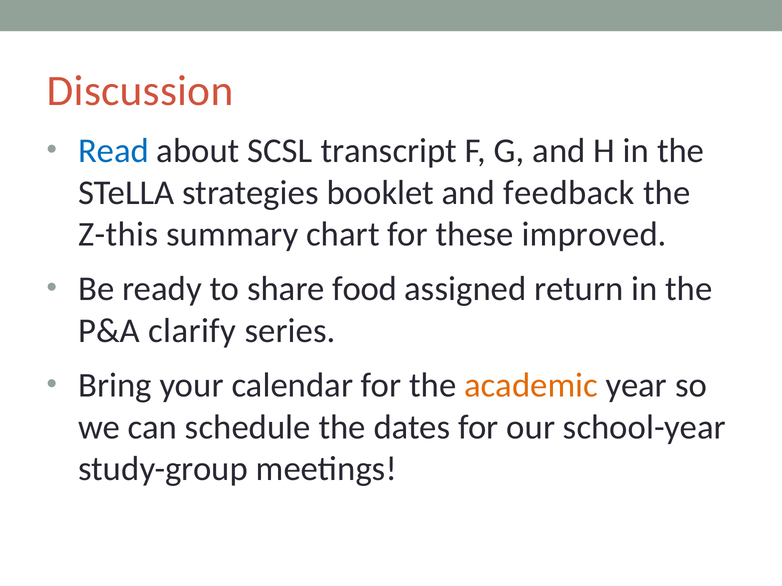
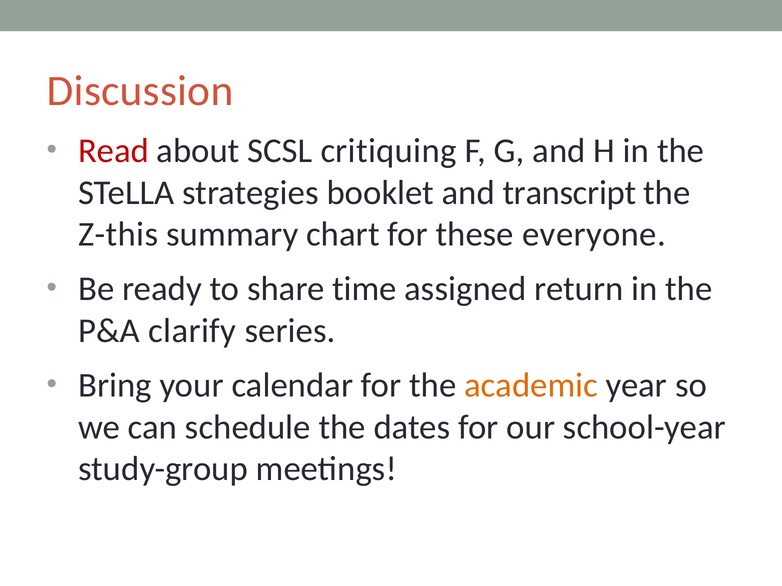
Read colour: blue -> red (113, 151)
transcript: transcript -> critiquing (389, 151)
feedback: feedback -> transcript (569, 193)
improved: improved -> everyone (594, 234)
food: food -> time (365, 289)
